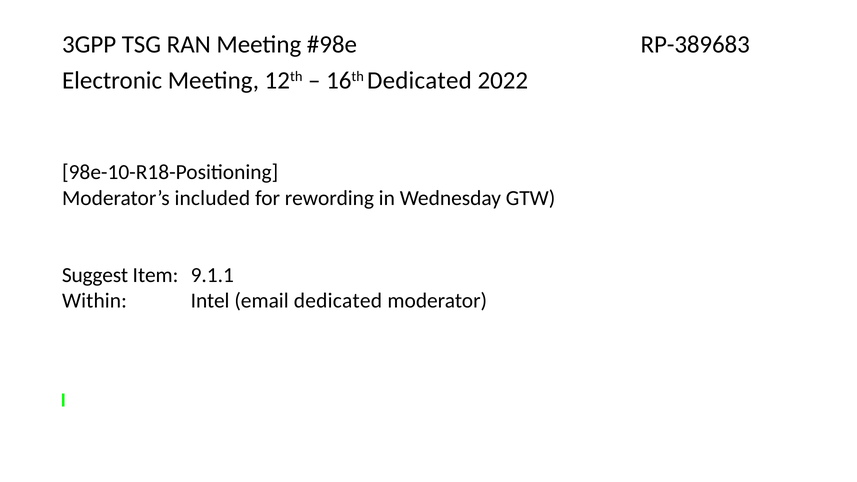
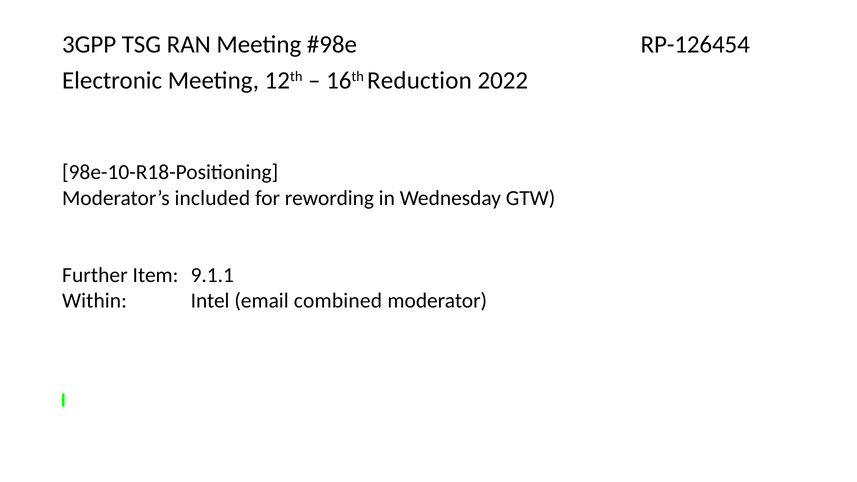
RP-389683: RP-389683 -> RP-126454 (695, 45)
16th Dedicated: Dedicated -> Reduction (419, 80)
Suggest: Suggest -> Further (95, 275)
email dedicated: dedicated -> combined (338, 301)
